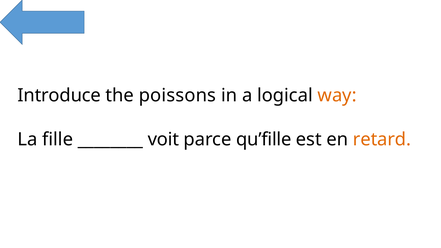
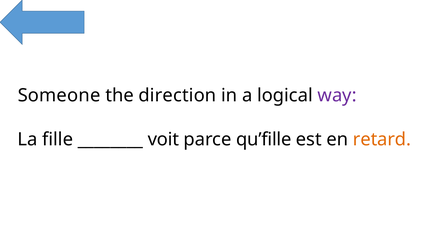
Introduce: Introduce -> Someone (59, 95)
poissons: poissons -> direction (177, 95)
way colour: orange -> purple (337, 95)
